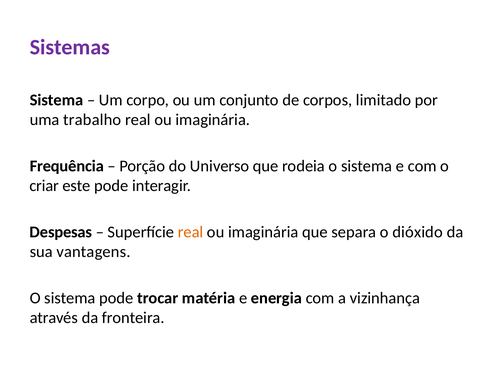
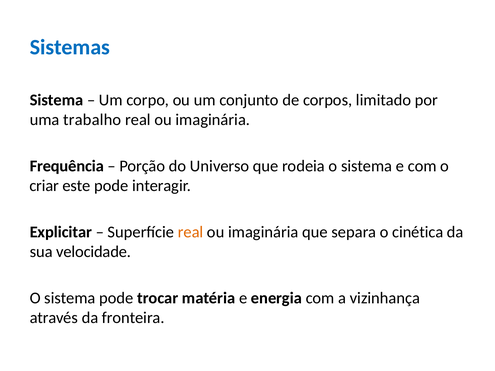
Sistemas colour: purple -> blue (70, 47)
Despesas: Despesas -> Explicitar (61, 232)
dióxido: dióxido -> cinética (418, 232)
vantagens: vantagens -> velocidade (94, 252)
